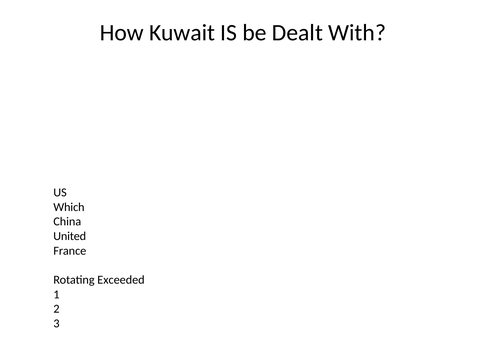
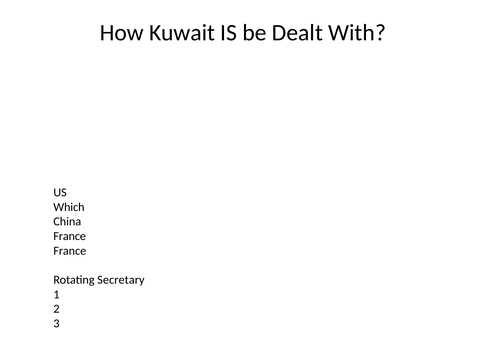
United: United -> France (70, 237)
Exceeded: Exceeded -> Secretary (121, 280)
